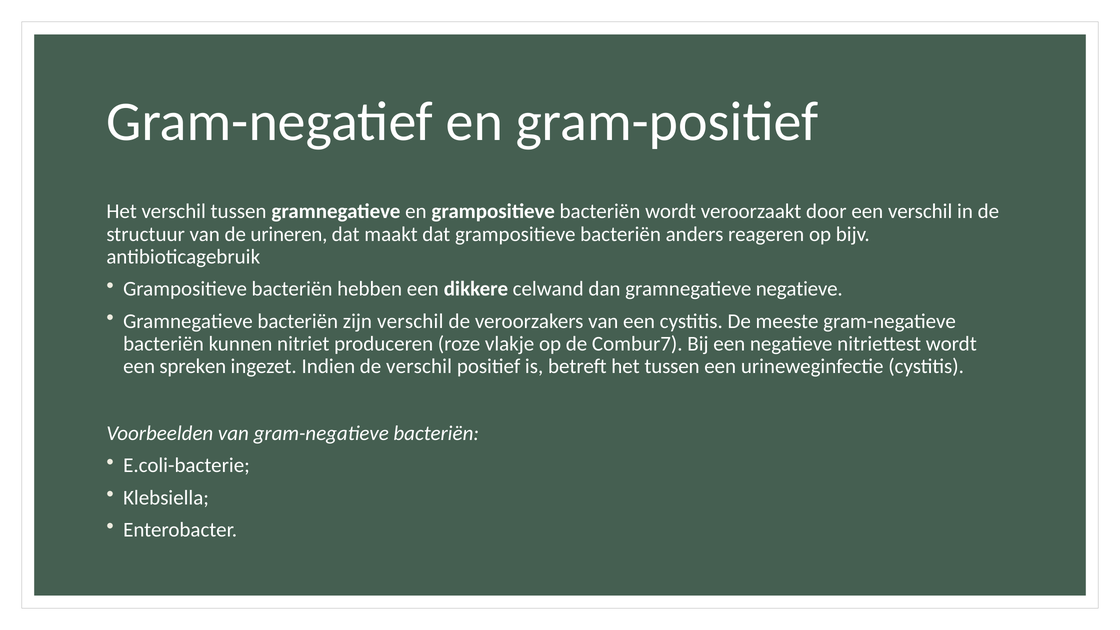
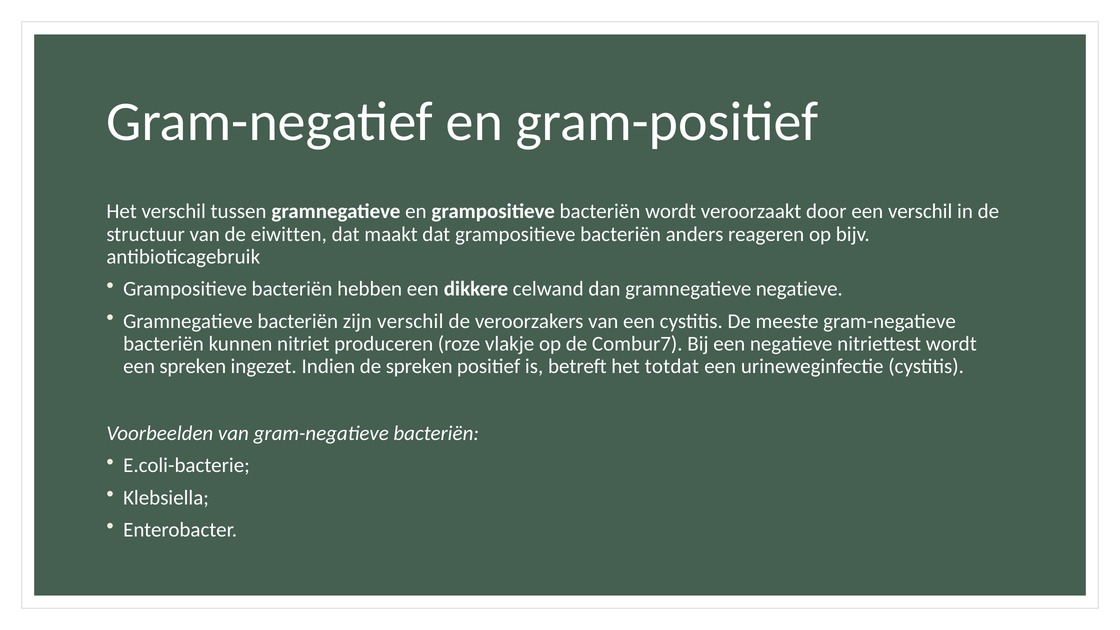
urineren: urineren -> eiwitten (289, 234)
de verschil: verschil -> spreken (419, 367)
het tussen: tussen -> totdat (672, 367)
